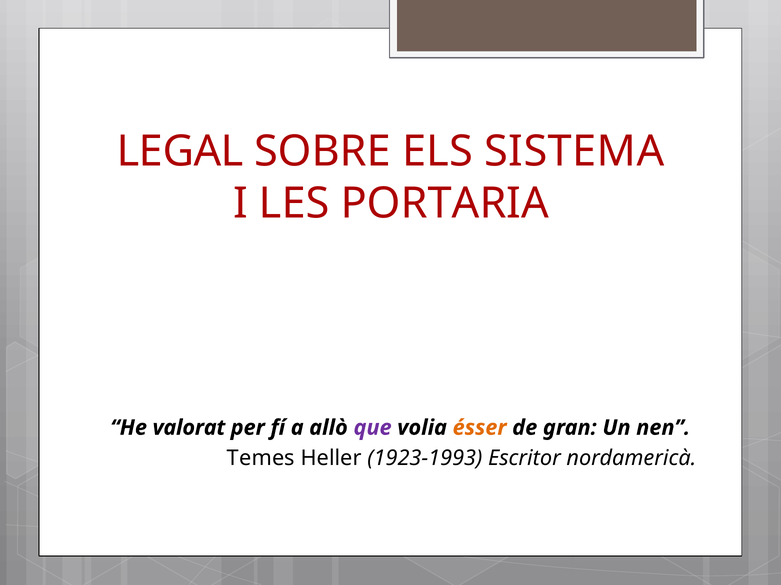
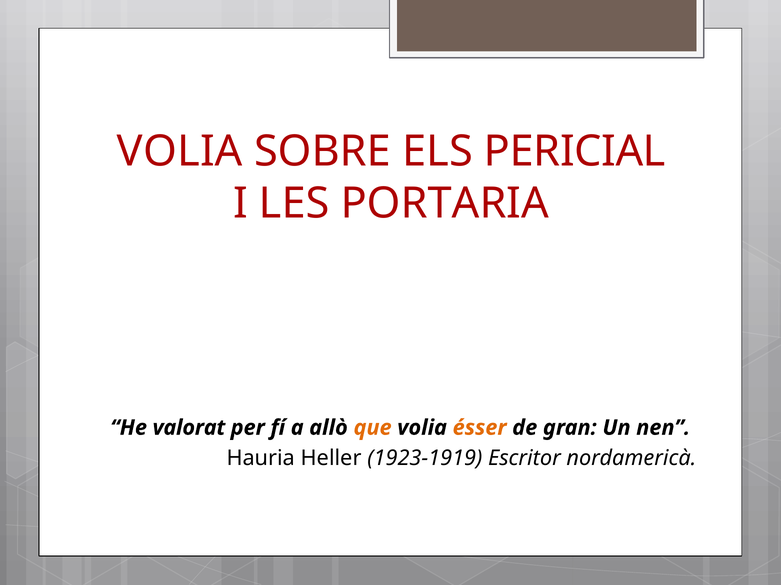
LEGAL: LEGAL -> VOLIA (180, 152)
SISTEMA: SISTEMA -> PERICIAL (575, 152)
que colour: purple -> orange (373, 428)
Temes: Temes -> Hauria (261, 459)
1923-1993: 1923-1993 -> 1923-1919 (425, 459)
